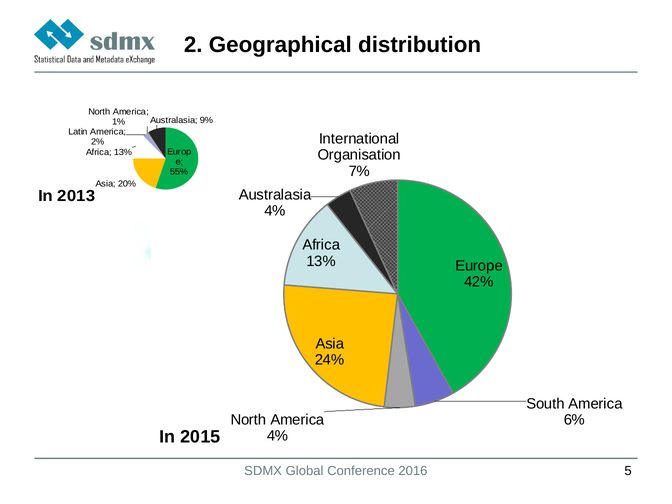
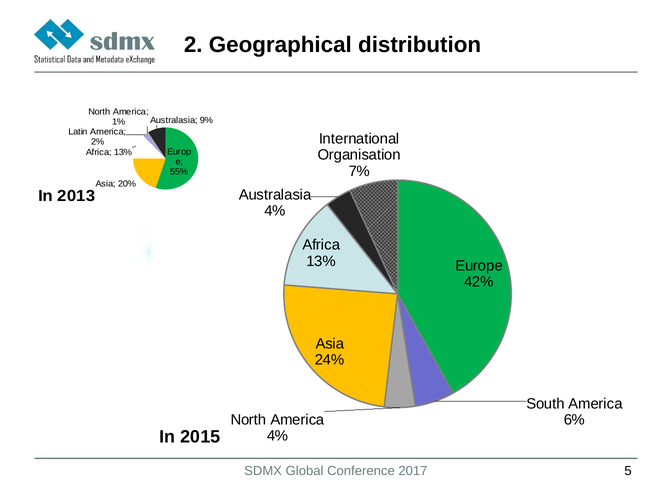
2016: 2016 -> 2017 (413, 471)
